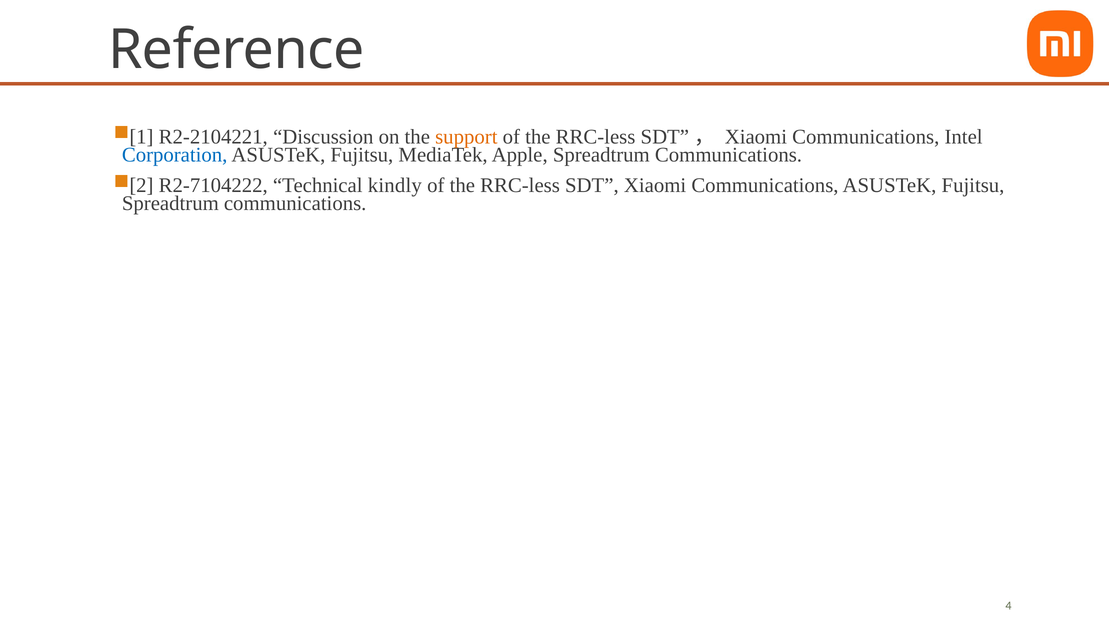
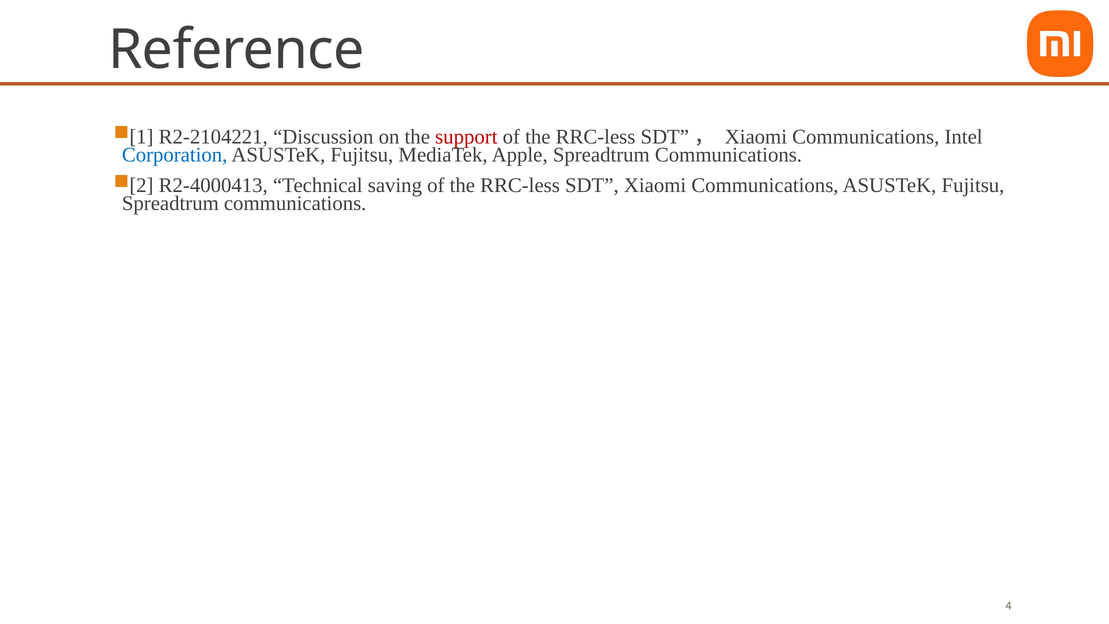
support colour: orange -> red (466, 137)
R2-7104222: R2-7104222 -> R2-4000413 (213, 186)
kindly: kindly -> saving (395, 186)
